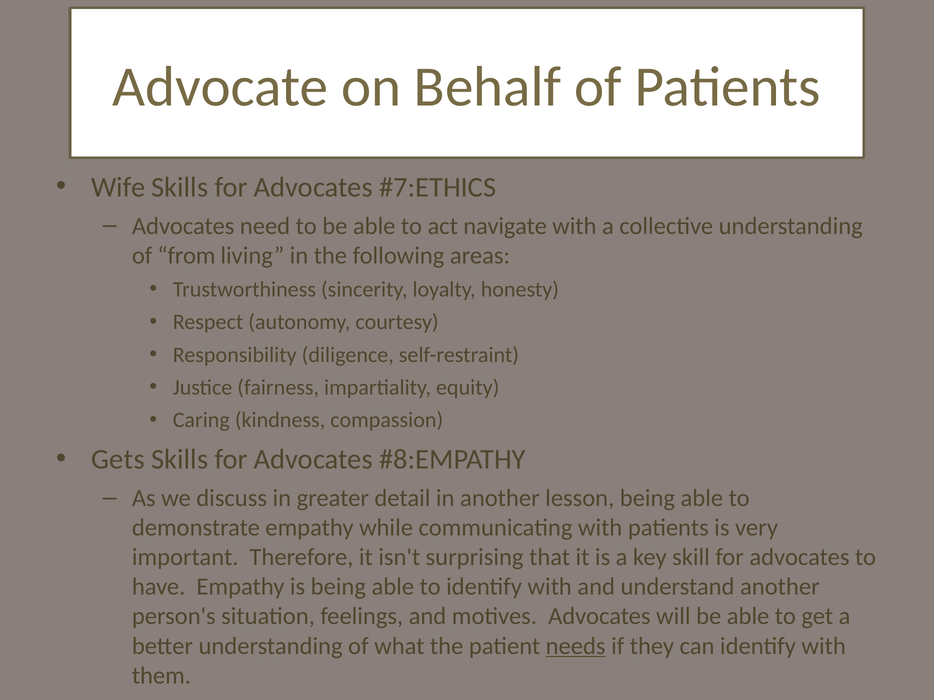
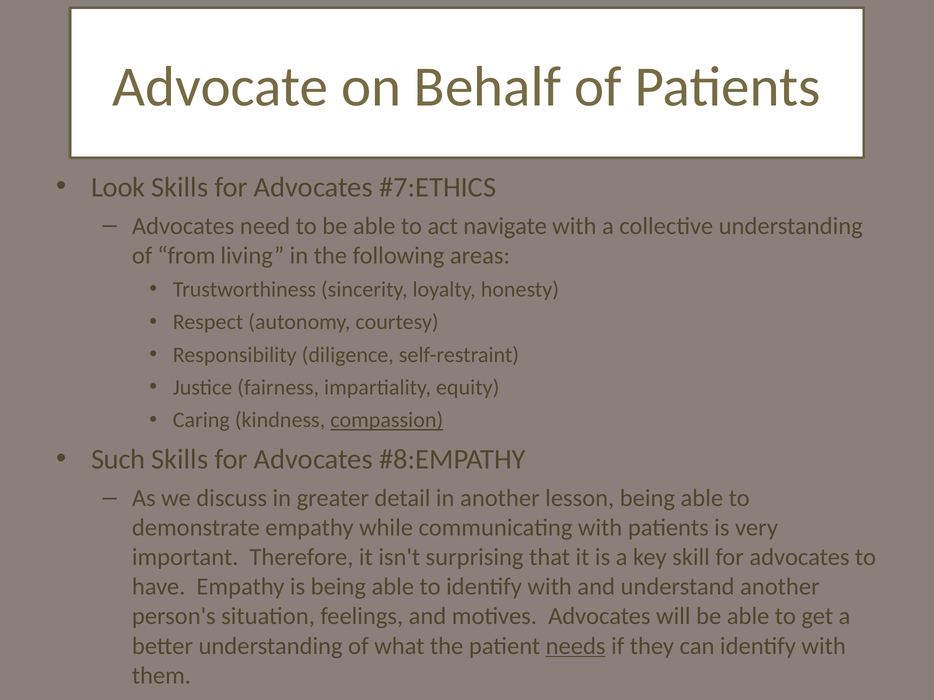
Wife: Wife -> Look (118, 187)
compassion underline: none -> present (387, 421)
Gets: Gets -> Such (118, 460)
